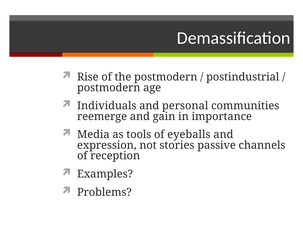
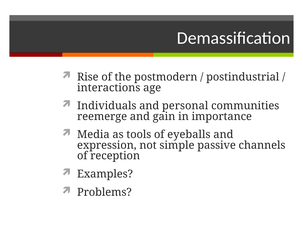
postmodern: postmodern -> interactions (109, 88)
stories: stories -> simple (177, 145)
